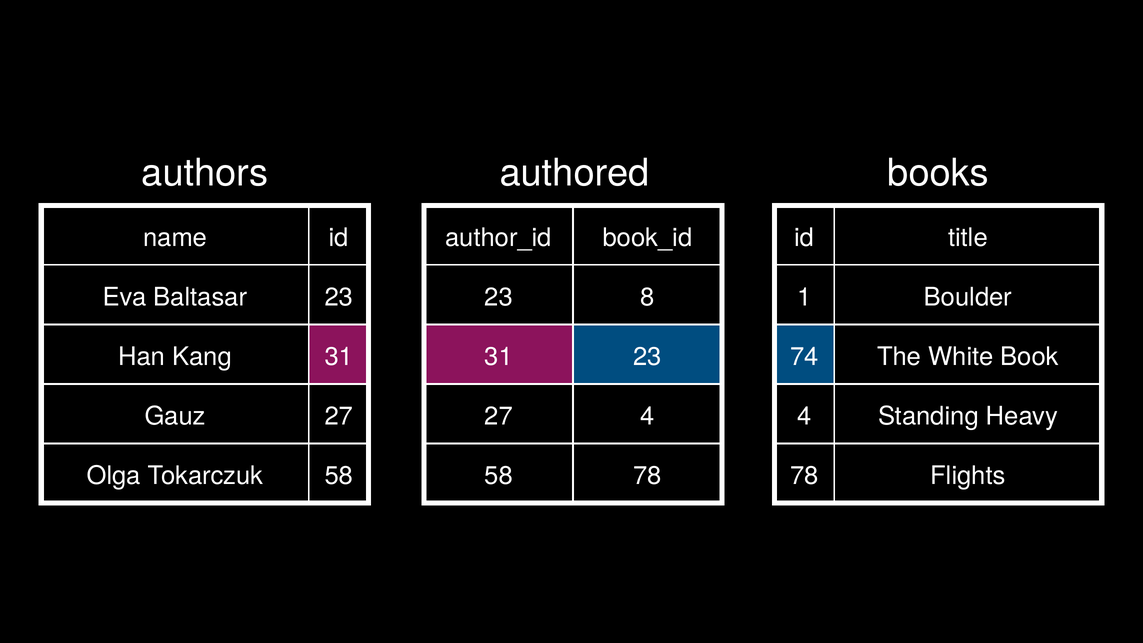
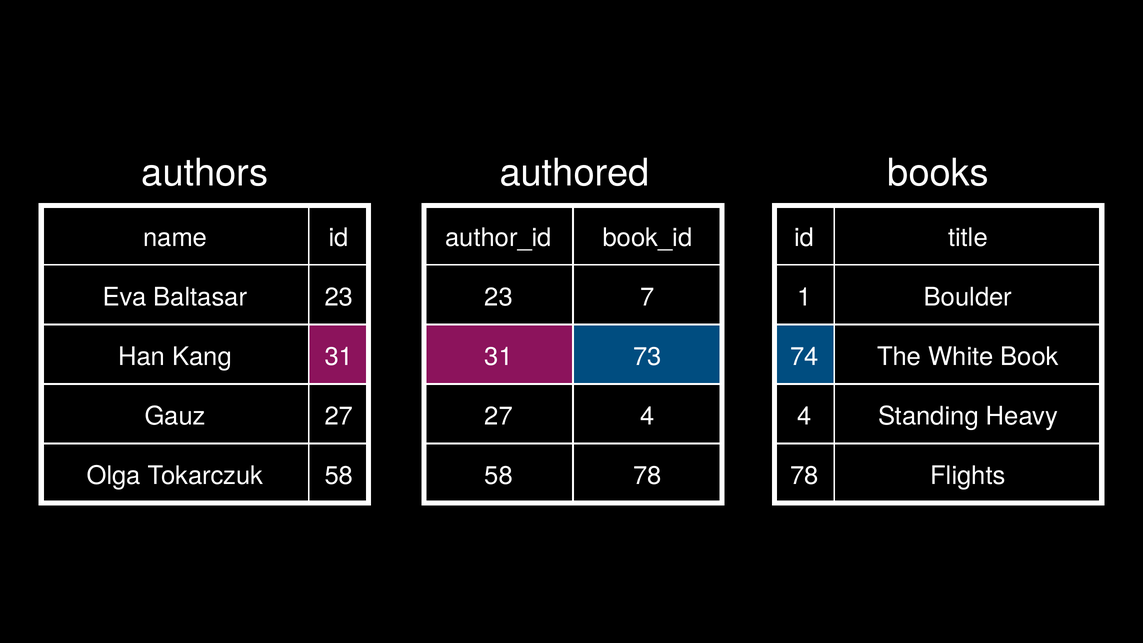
8: 8 -> 7 (647, 297)
31 23: 23 -> 73 (647, 357)
